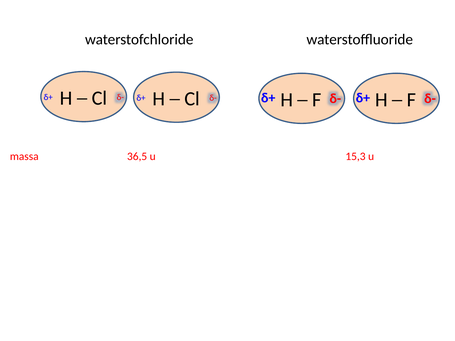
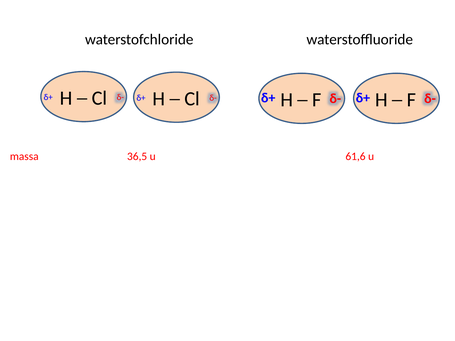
15,3: 15,3 -> 61,6 (355, 156)
